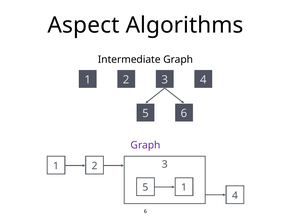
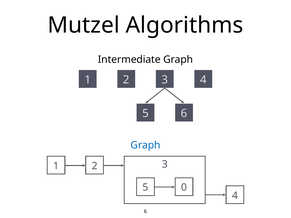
Aspect: Aspect -> Mutzel (84, 25)
Graph colour: purple -> blue (146, 145)
5 1: 1 -> 0 (184, 188)
